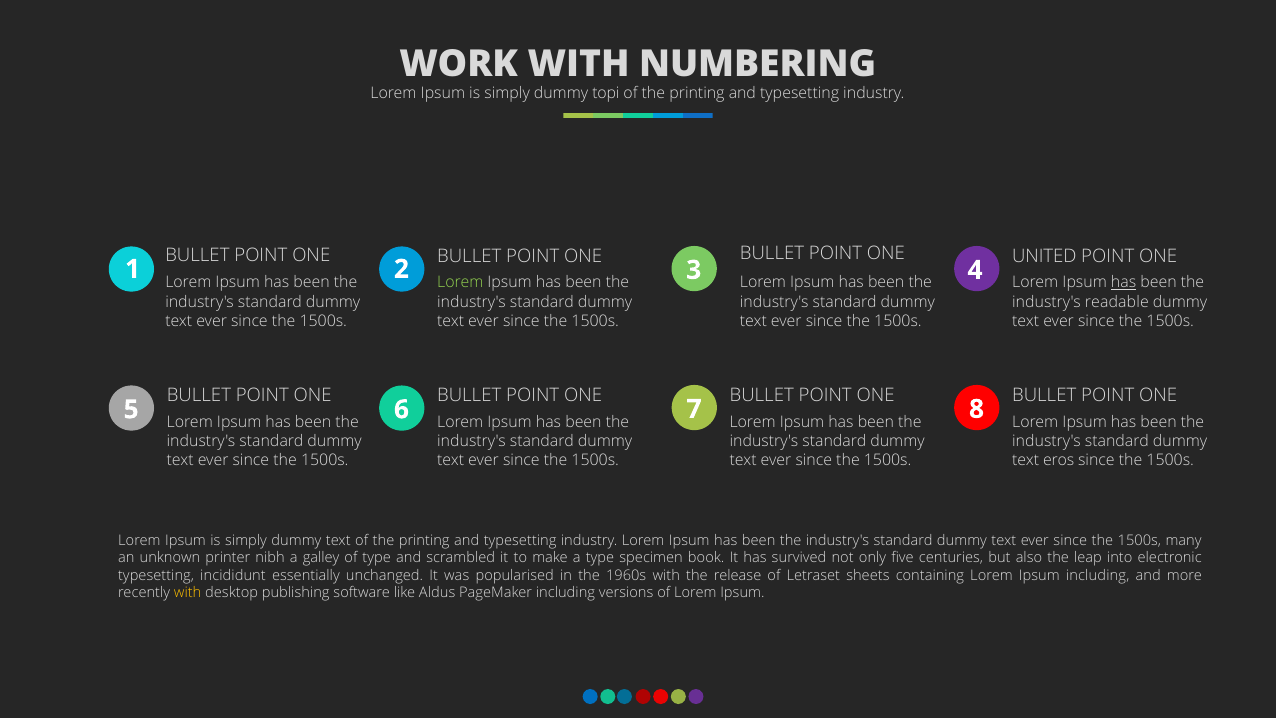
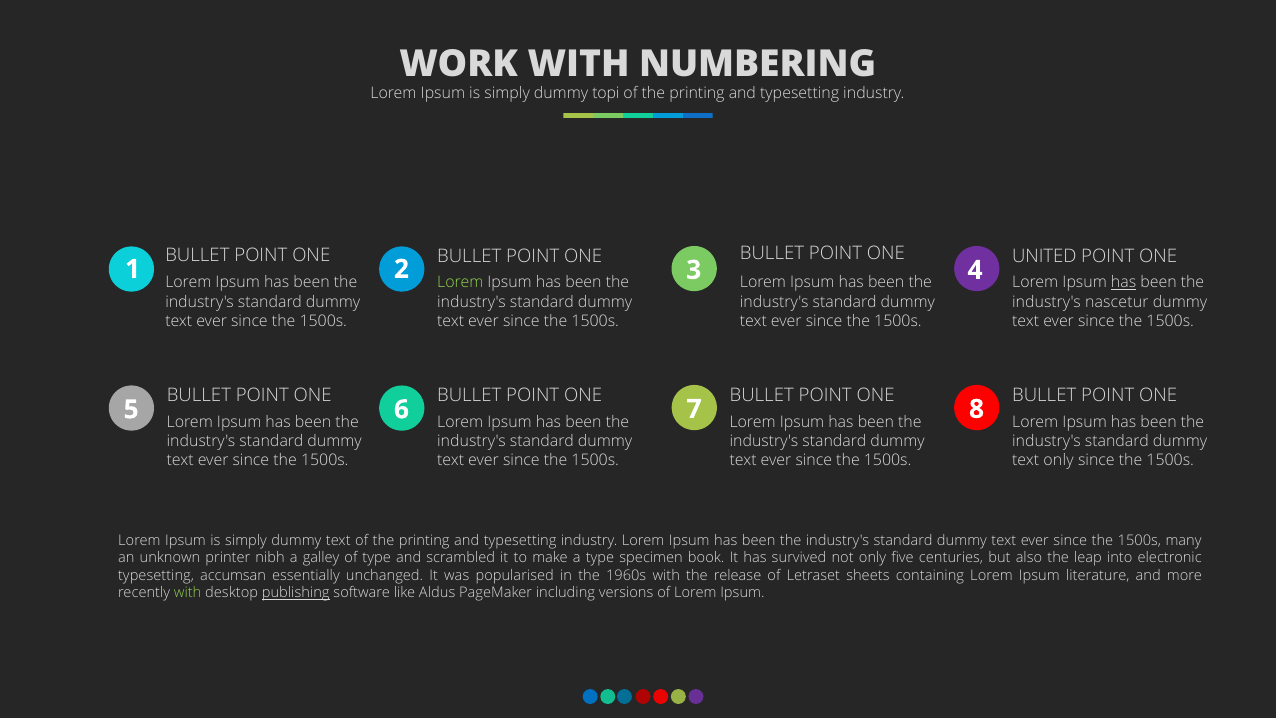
readable: readable -> nascetur (1117, 302)
text eros: eros -> only (1059, 460)
incididunt: incididunt -> accumsan (233, 575)
Ipsum including: including -> literature (1098, 575)
with colour: yellow -> light green (188, 593)
publishing underline: none -> present (296, 593)
